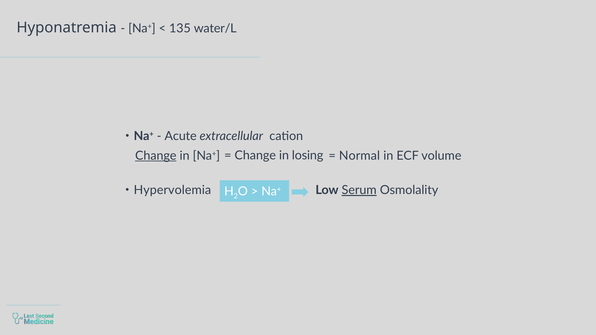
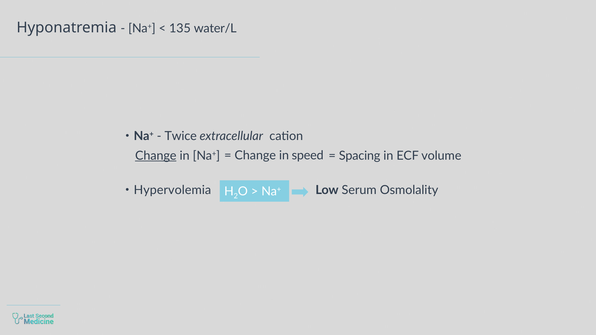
Acute: Acute -> Twice (181, 136)
losing: losing -> speed (308, 155)
Normal: Normal -> Spacing (360, 156)
Serum underline: present -> none (359, 190)
